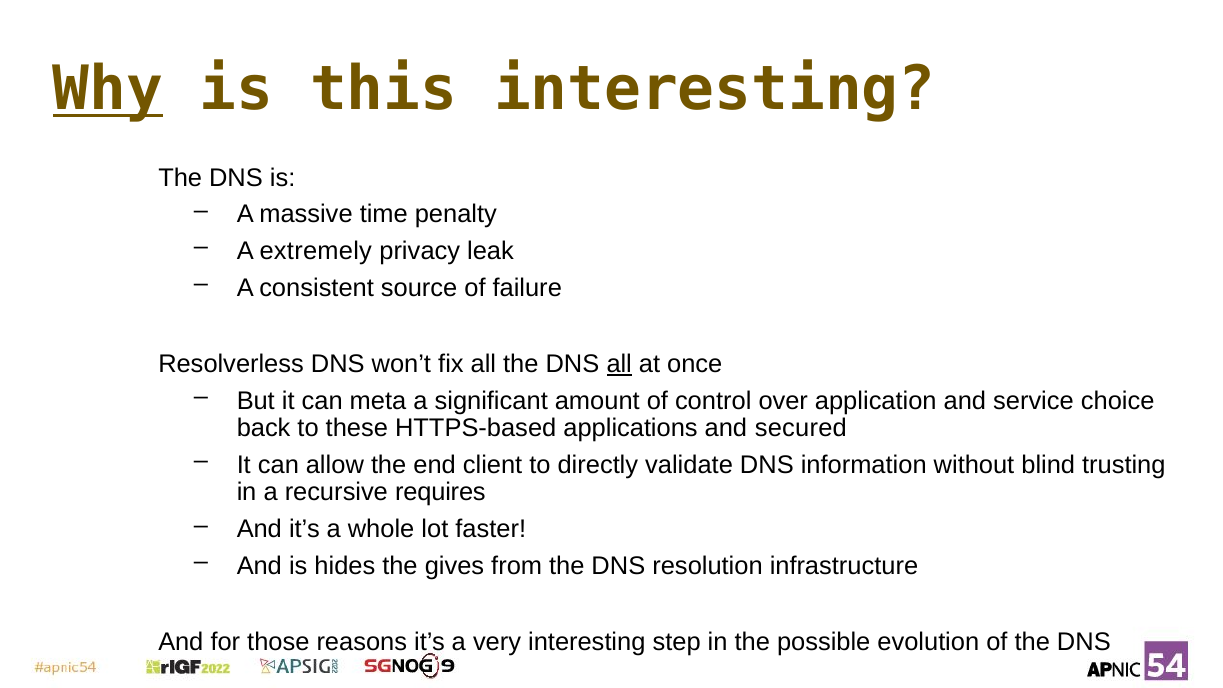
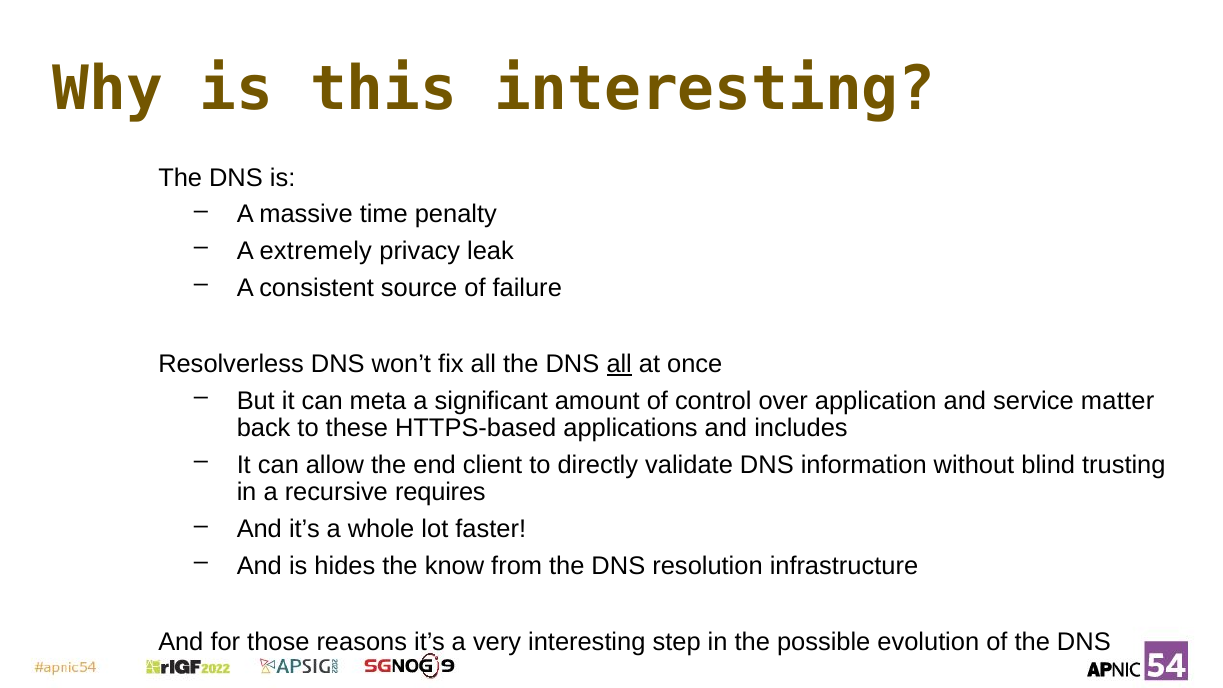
Why underline: present -> none (108, 89)
choice: choice -> matter (1118, 401)
secured: secured -> includes (801, 428)
gives: gives -> know (455, 566)
